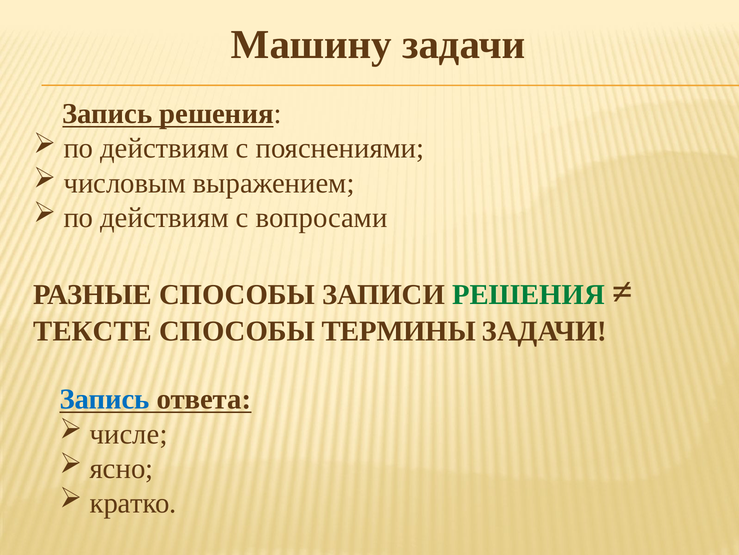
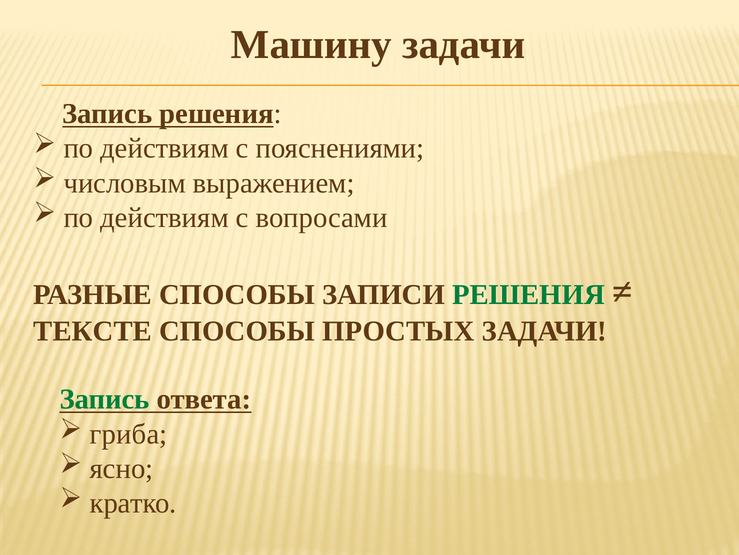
ТЕРМИНЫ: ТЕРМИНЫ -> ПРОСТЫХ (398, 331)
Запись colour: blue -> green (105, 399)
числе: числе -> гриба (129, 433)
